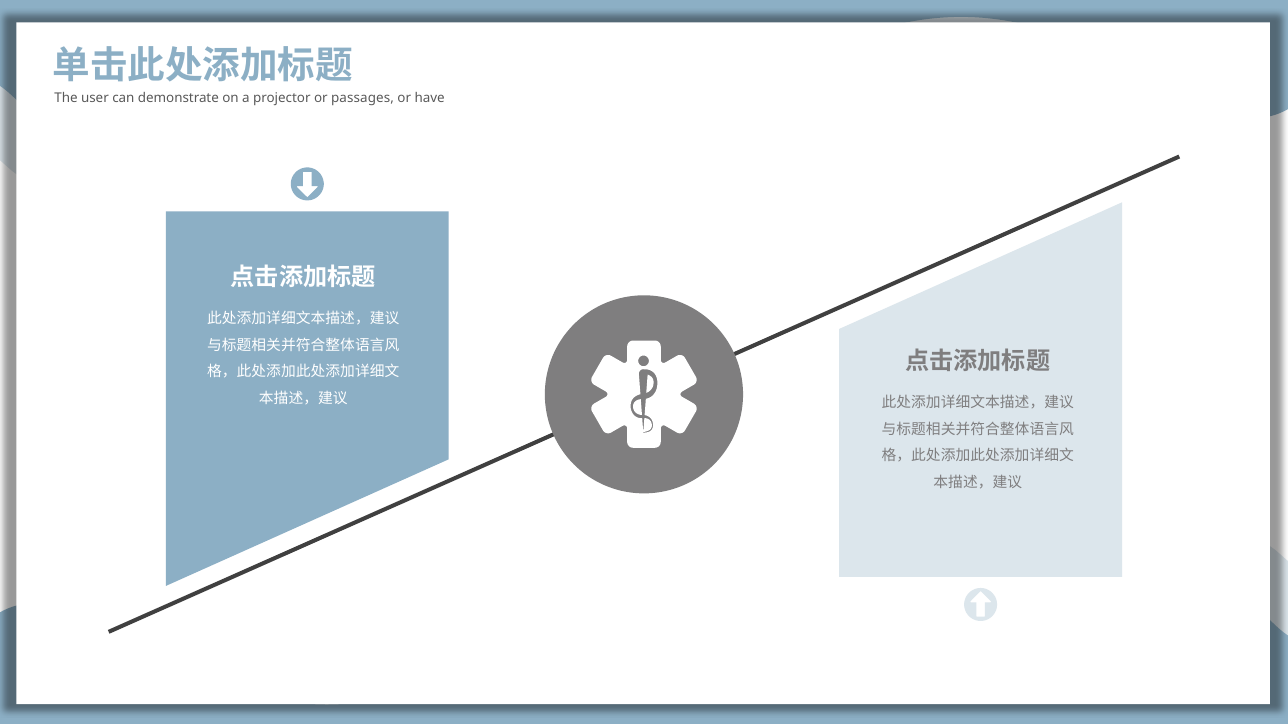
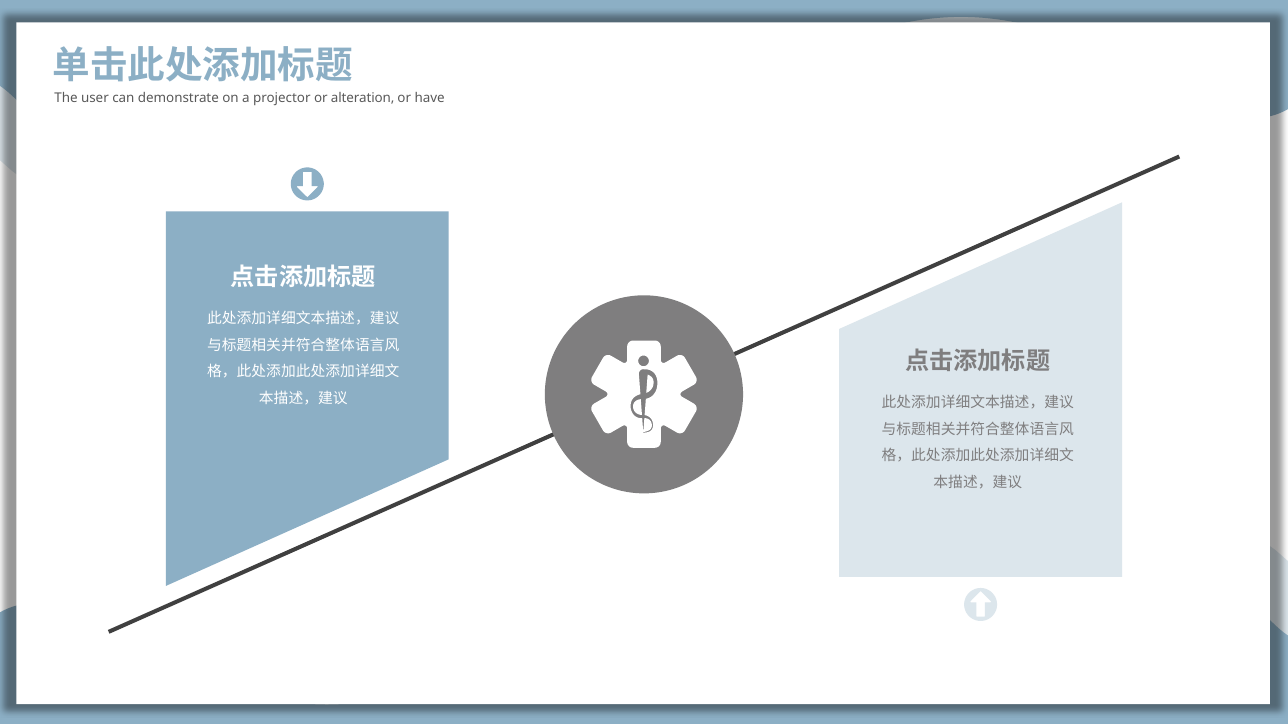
passages: passages -> alteration (363, 99)
